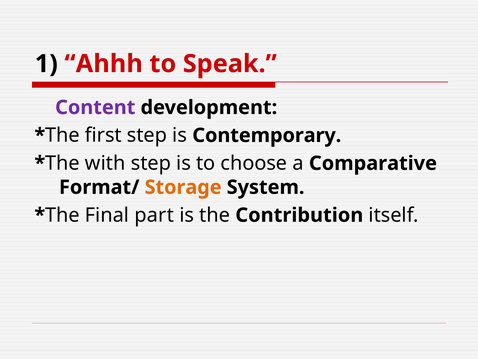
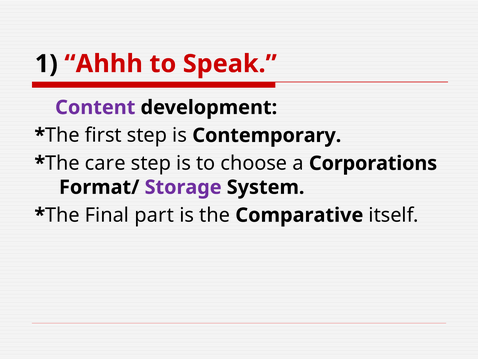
with: with -> care (105, 163)
Comparative: Comparative -> Corporations (373, 163)
Storage colour: orange -> purple (183, 187)
Contribution: Contribution -> Comparative (299, 215)
